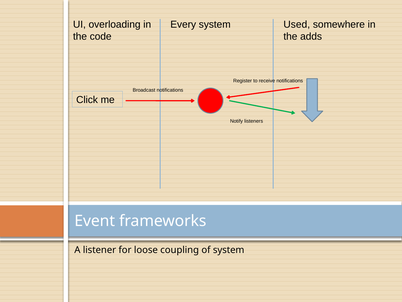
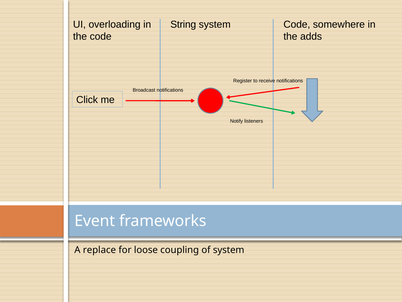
Every: Every -> String (183, 24)
Used: Used -> Code (297, 24)
listener: listener -> replace (99, 250)
